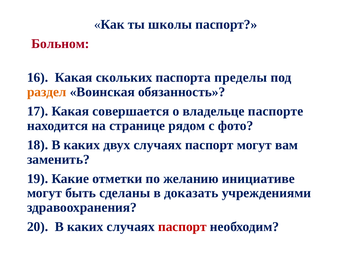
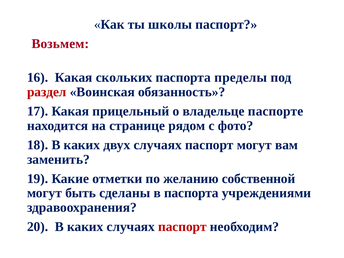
Больном: Больном -> Возьмем (60, 44)
раздел colour: orange -> red (47, 92)
совершается: совершается -> прицельный (131, 111)
инициативе: инициативе -> собственной (259, 179)
в доказать: доказать -> паспорта (191, 193)
